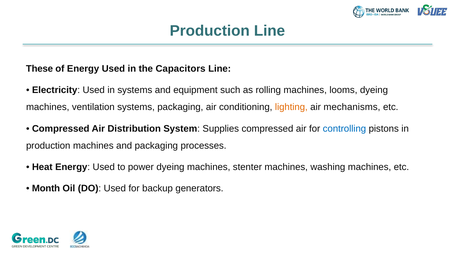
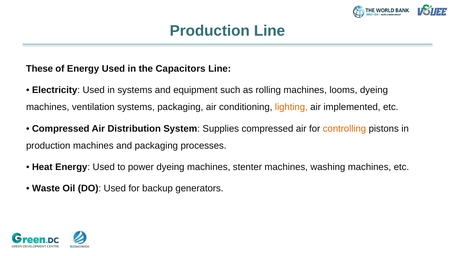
mechanisms: mechanisms -> implemented (352, 107)
controlling colour: blue -> orange (344, 129)
Month: Month -> Waste (46, 188)
